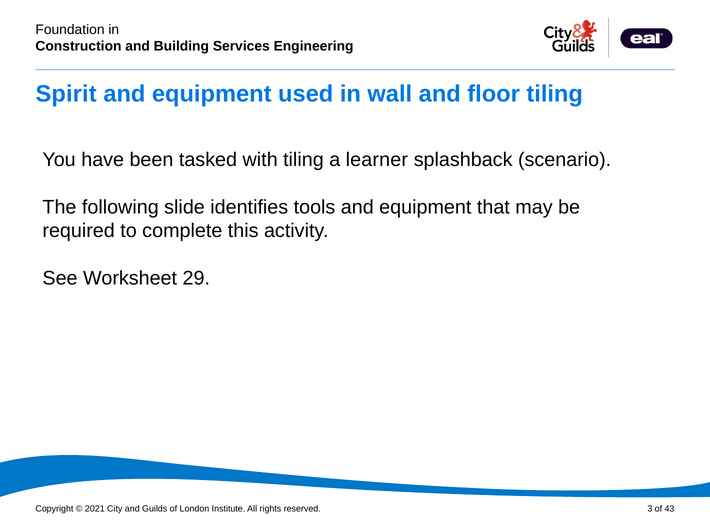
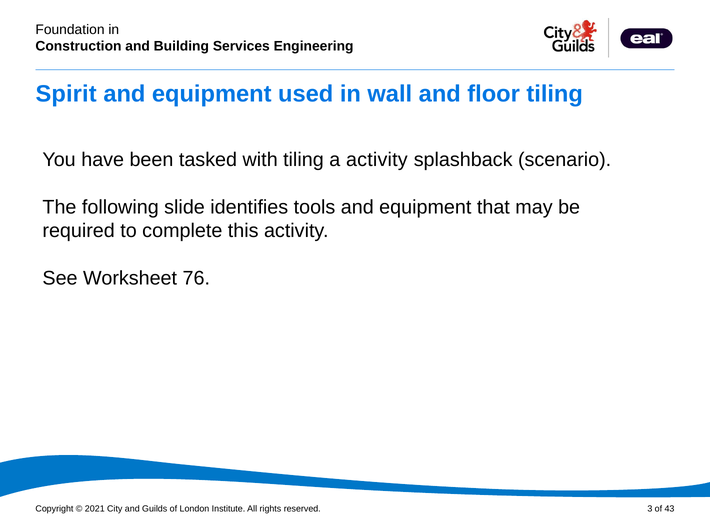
a learner: learner -> activity (377, 160)
29: 29 -> 76 (196, 278)
